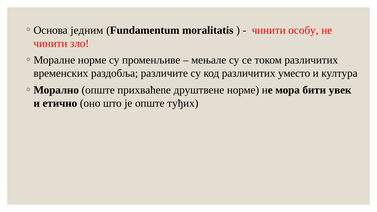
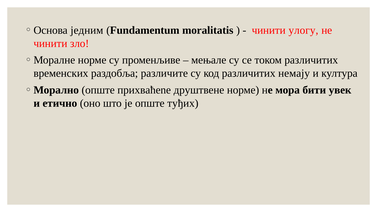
особу: особу -> улогу (303, 30)
уместо: уместо -> немају (294, 73)
